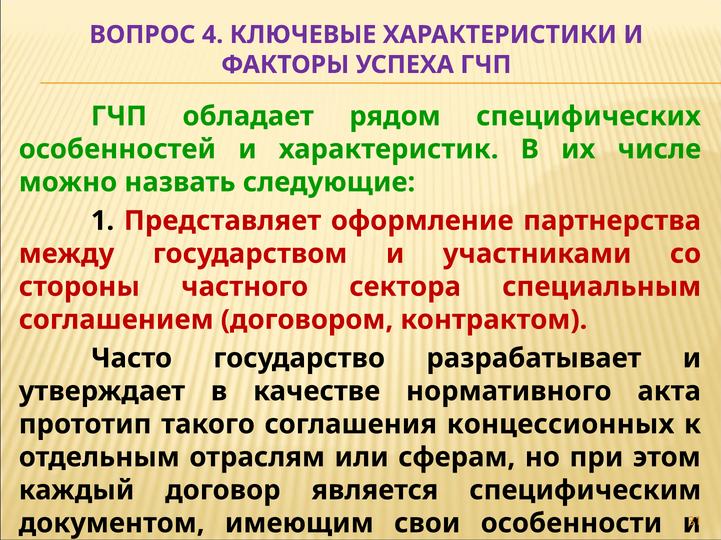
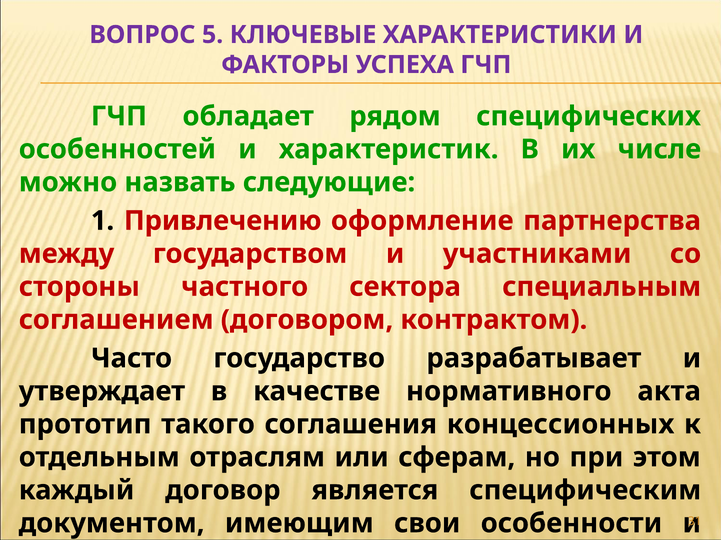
4: 4 -> 5 (213, 35)
Представляет: Представляет -> Привлечению (223, 221)
